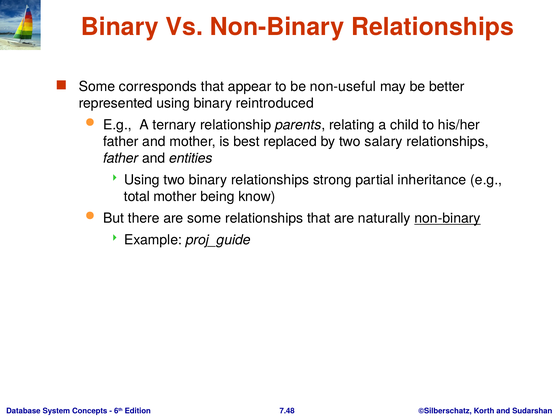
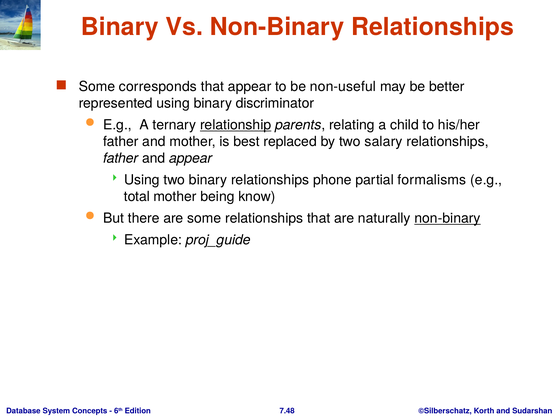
reintroduced: reintroduced -> discriminator (275, 103)
relationship underline: none -> present (236, 125)
and entities: entities -> appear (191, 159)
strong: strong -> phone (332, 180)
inheritance: inheritance -> formalisms (432, 180)
